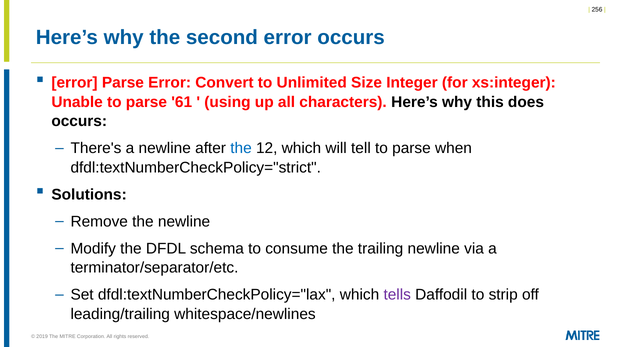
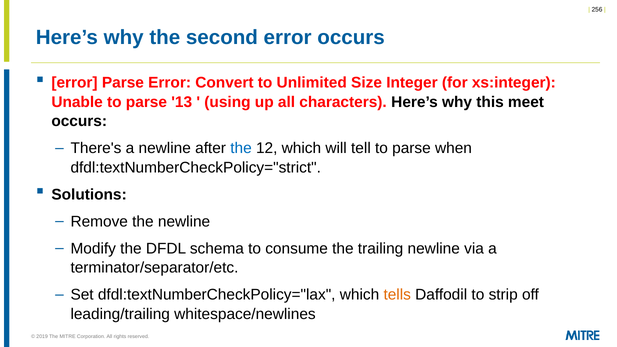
61: 61 -> 13 (182, 102)
does: does -> meet (526, 102)
tells colour: purple -> orange (397, 295)
